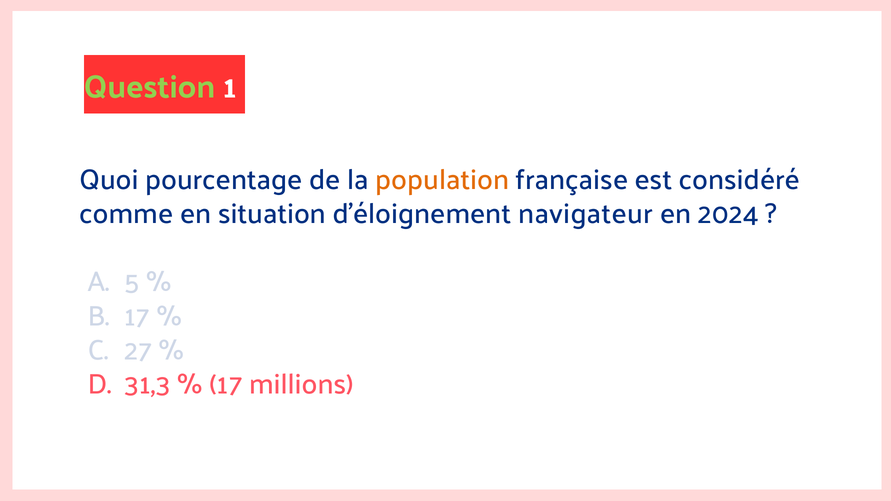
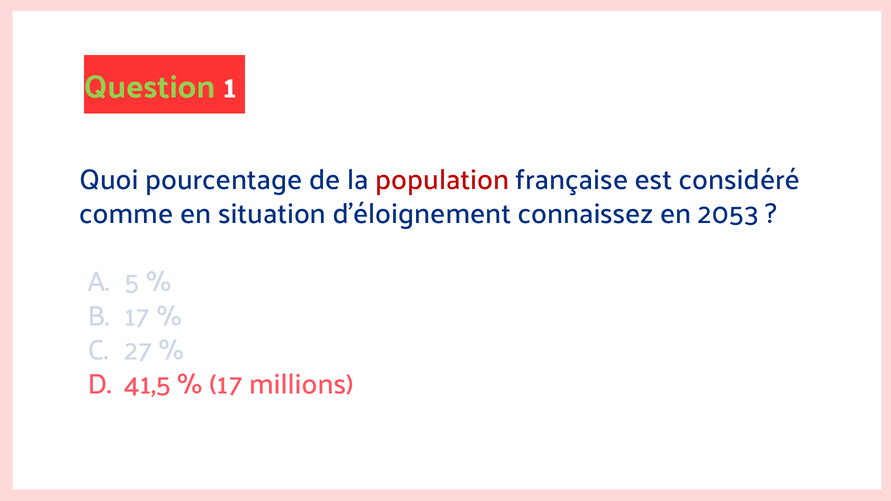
population colour: orange -> red (442, 180)
navigateur: navigateur -> connaissez (586, 214)
2024: 2024 -> 2053 (728, 214)
31,3: 31,3 -> 41,5 (147, 385)
